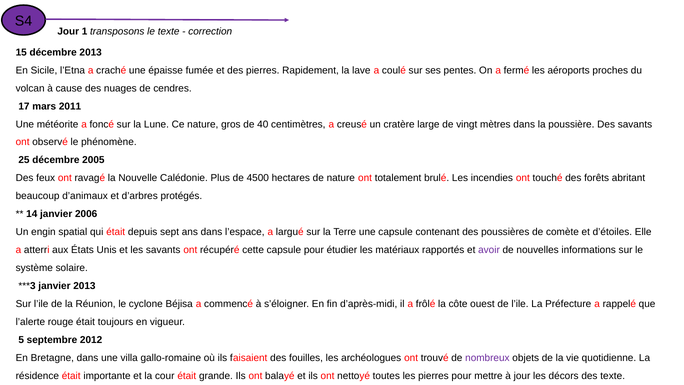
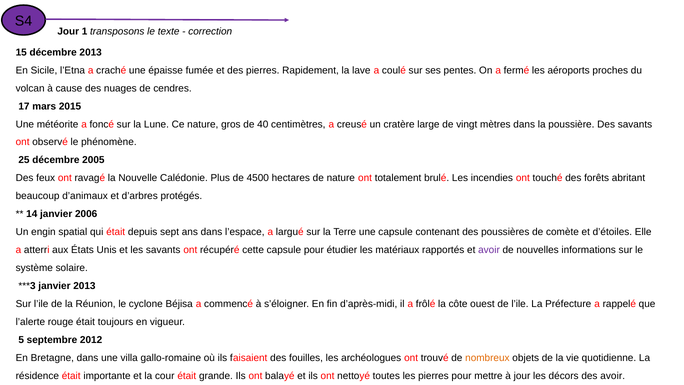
2011: 2011 -> 2015 (70, 106)
nombreux colour: purple -> orange (487, 358)
des texte: texte -> avoir (613, 375)
